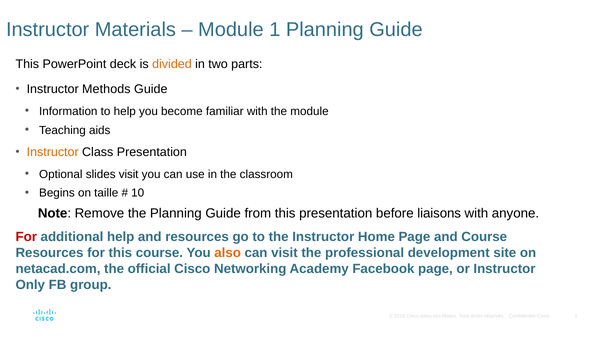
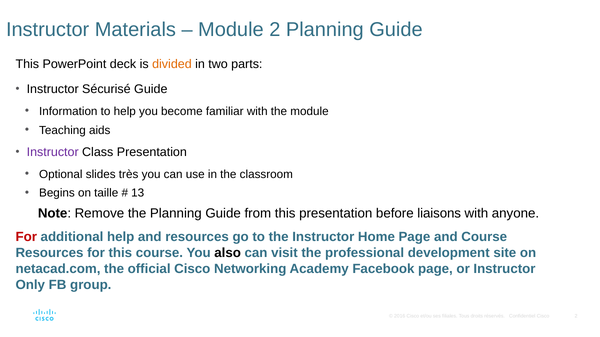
Module 1: 1 -> 2 (275, 30)
Methods: Methods -> Sécurisé (106, 89)
Instructor colour: orange -> purple (53, 152)
slides visit: visit -> très (129, 174)
10: 10 -> 13 (138, 193)
also colour: orange -> black (228, 253)
